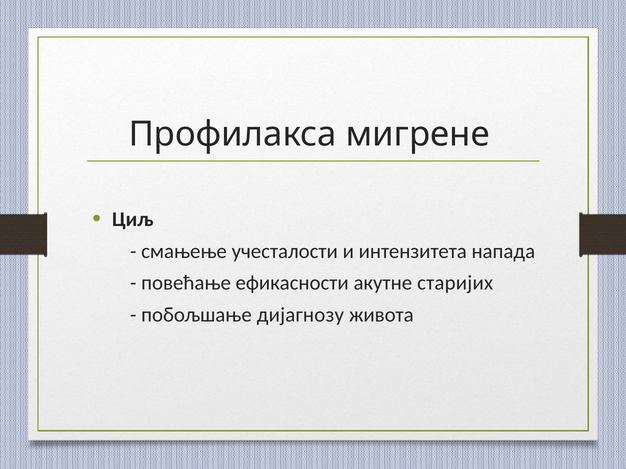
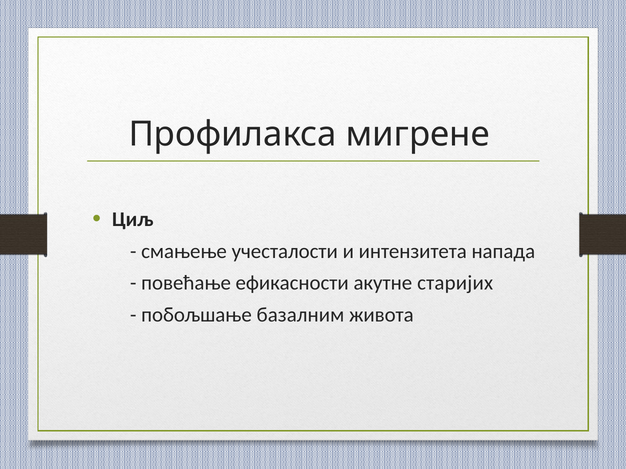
дијагнозу: дијагнозу -> базалним (300, 315)
